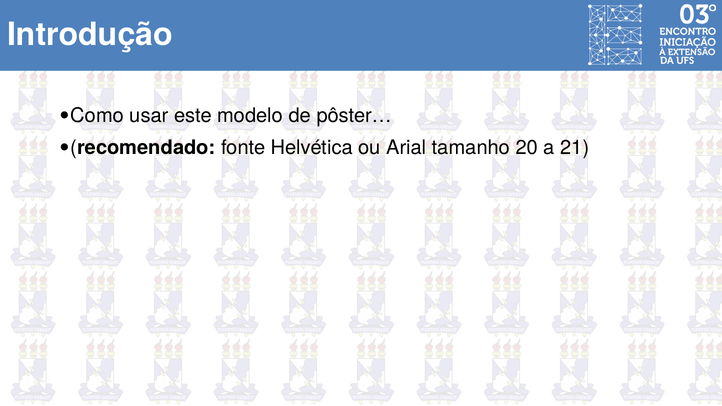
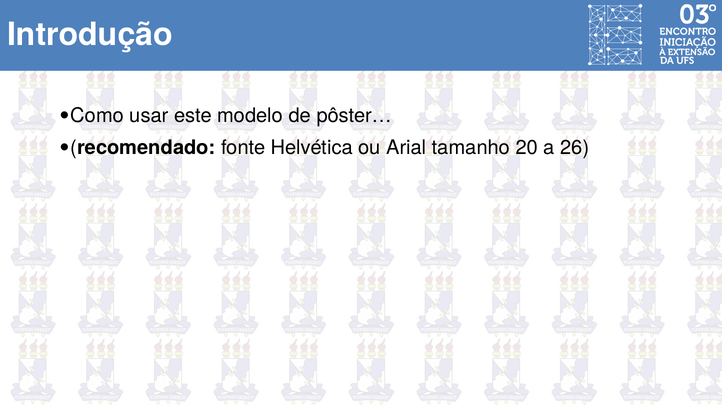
21: 21 -> 26 (575, 148)
